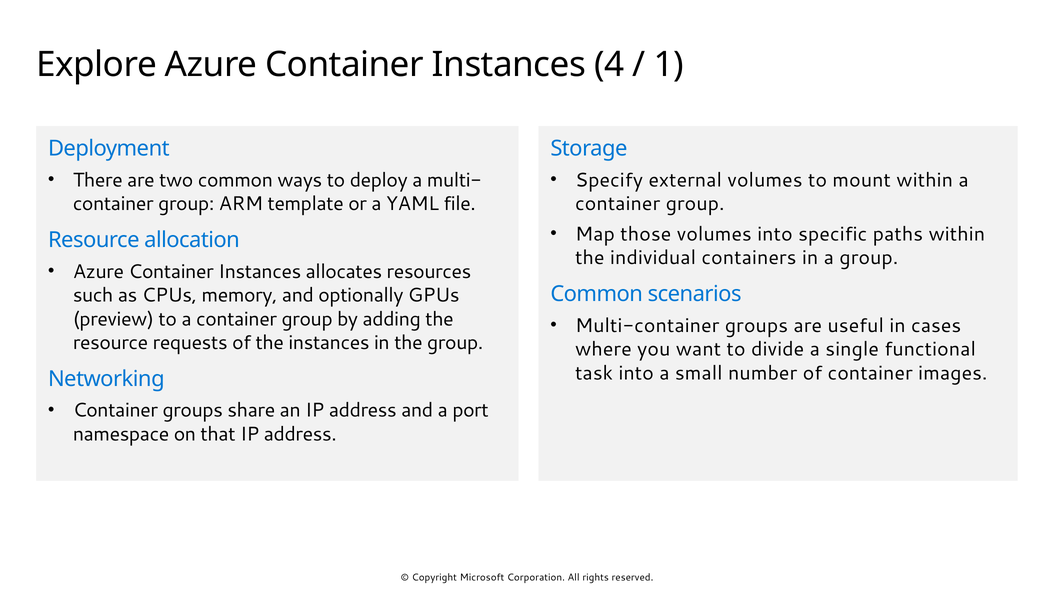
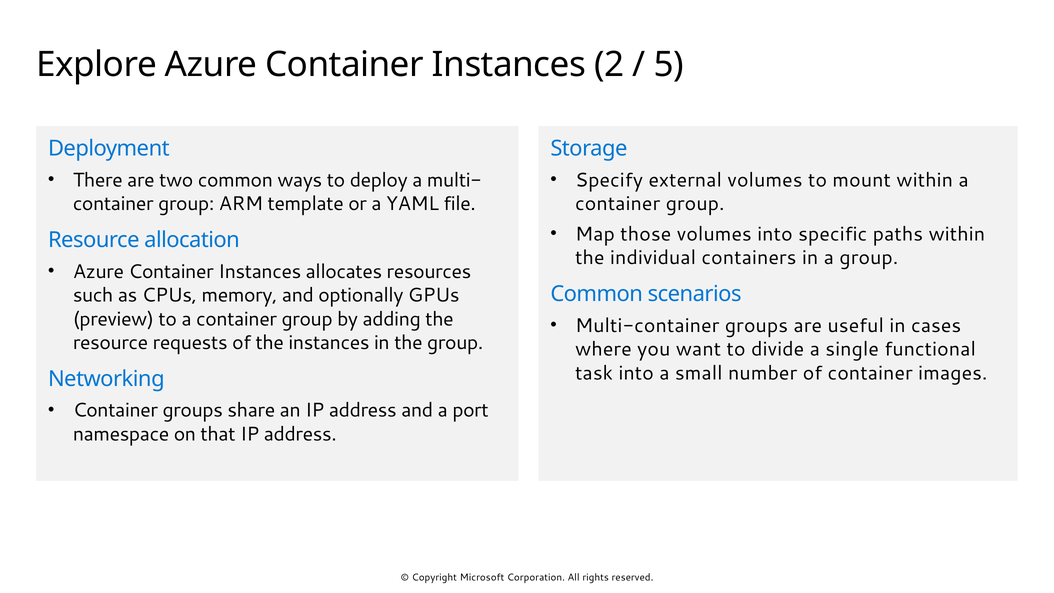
4: 4 -> 2 (609, 65)
1: 1 -> 5 (669, 65)
